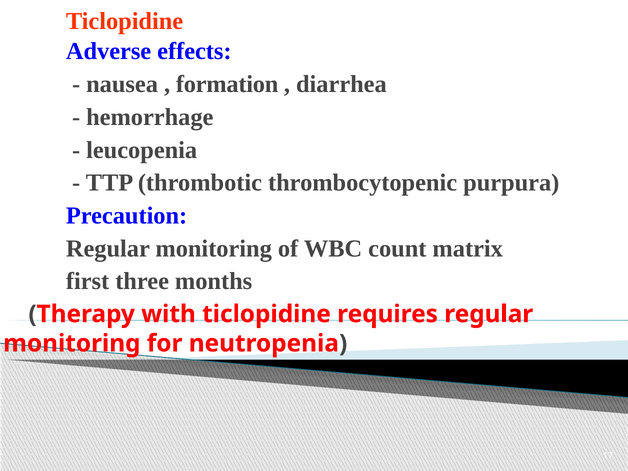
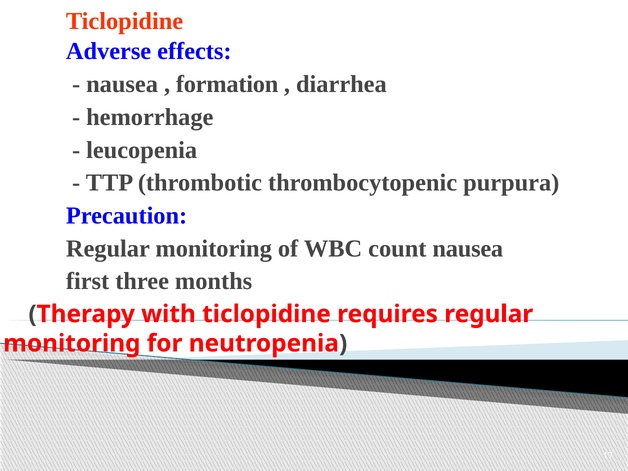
count matrix: matrix -> nausea (468, 248)
